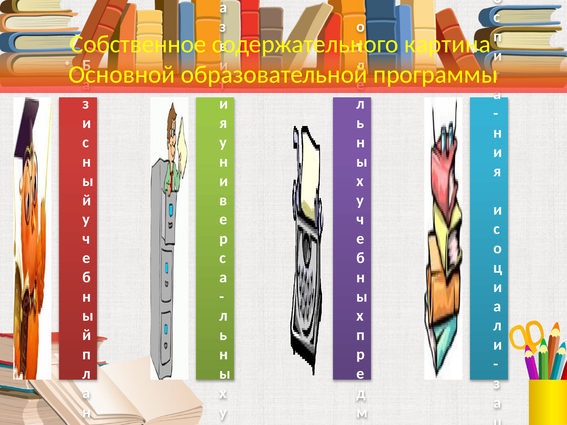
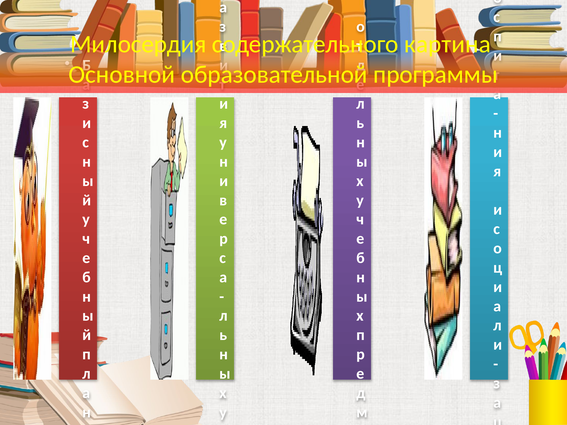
Собственное: Собственное -> Милосердия (138, 44)
